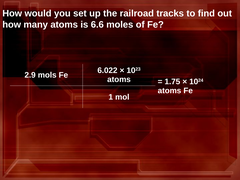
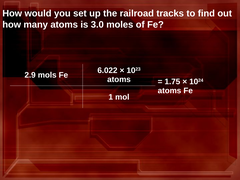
6.6: 6.6 -> 3.0 (97, 25)
